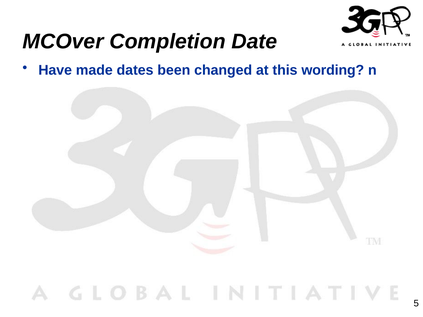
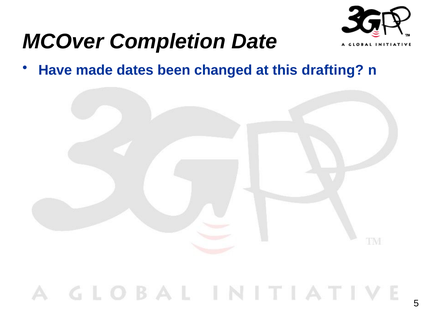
wording: wording -> drafting (333, 70)
